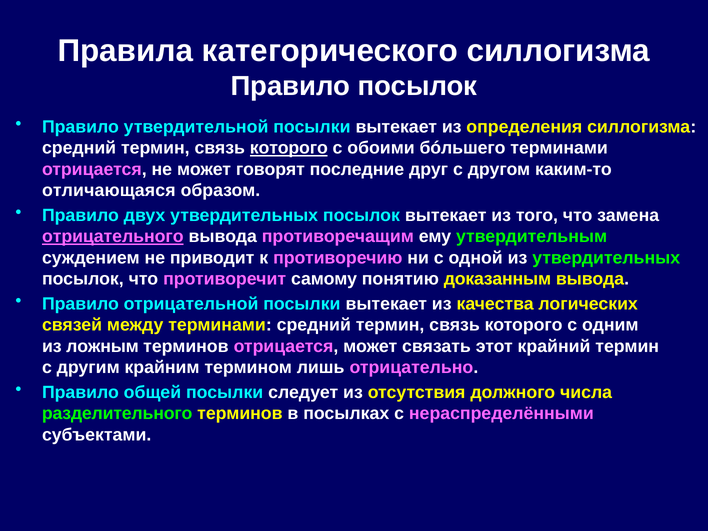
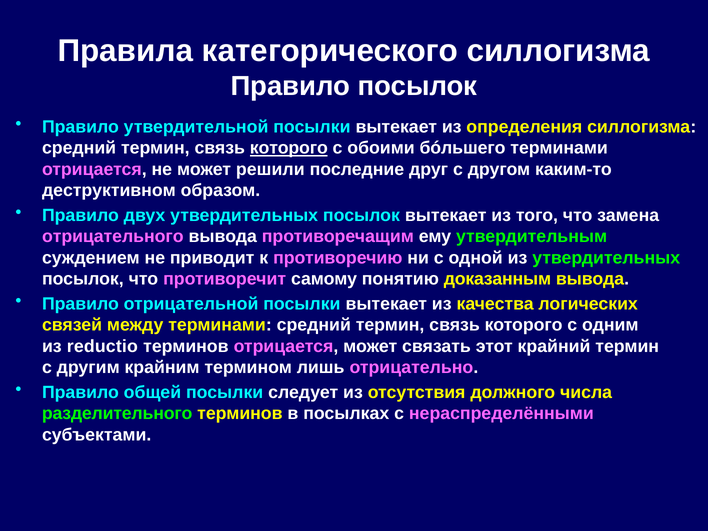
говорят: говорят -> решили (270, 169)
отличающаяся: отличающаяся -> деструктивном (109, 191)
отрицательного underline: present -> none (113, 237)
ложным: ложным -> reductio (102, 346)
